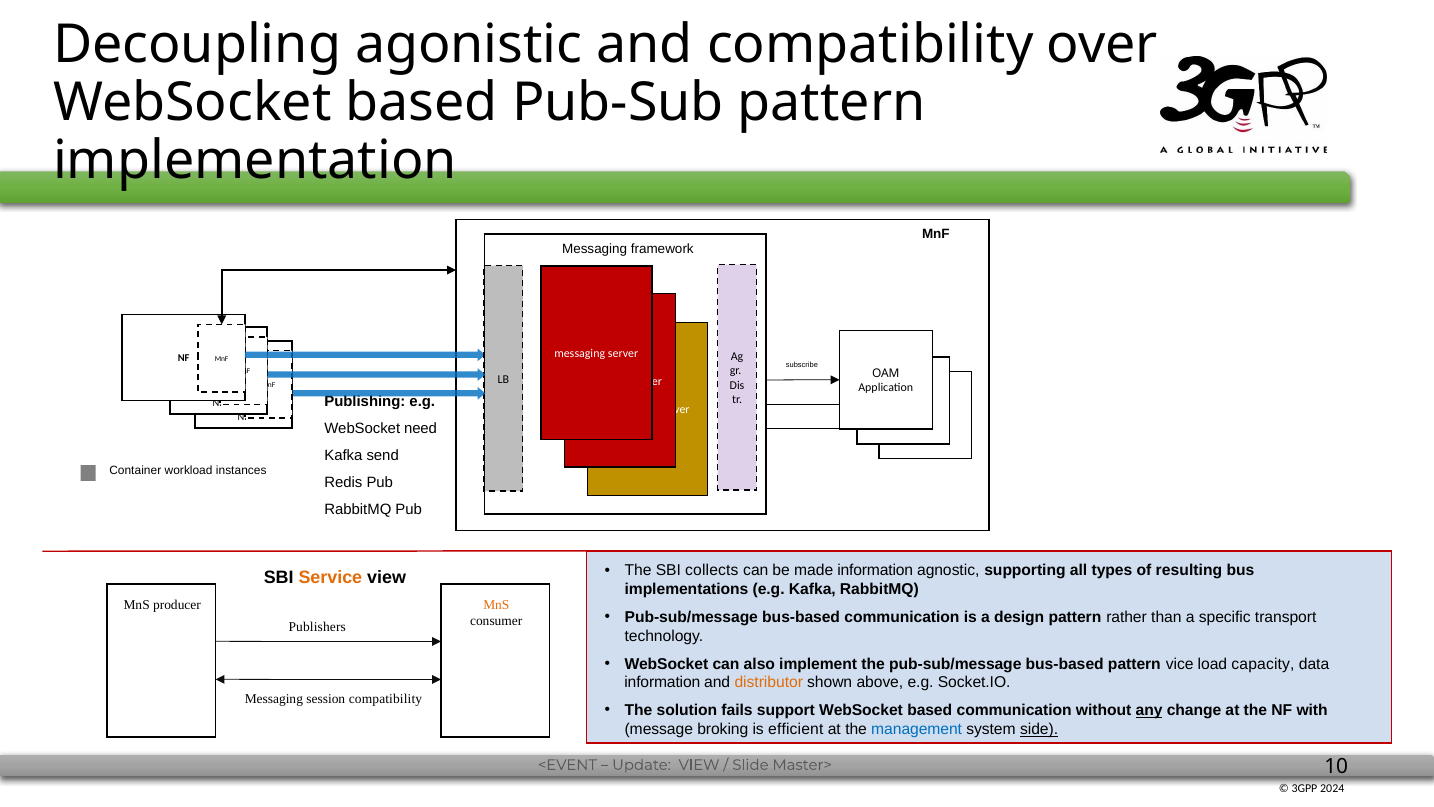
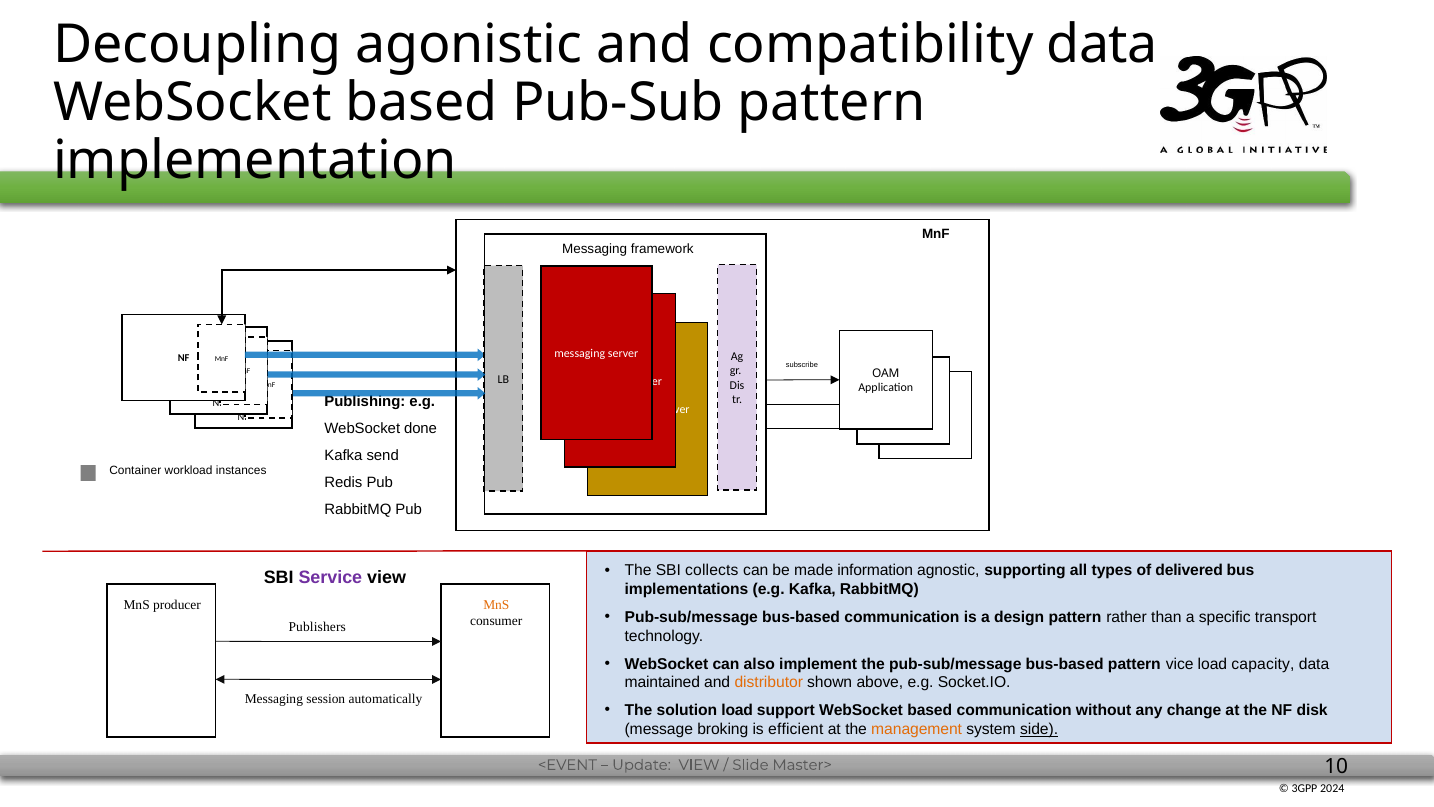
compatibility over: over -> data (1102, 45)
need: need -> done (420, 428)
Service colour: orange -> purple (330, 577)
resulting: resulting -> delivered (1189, 571)
information: information -> maintained (662, 682)
session compatibility: compatibility -> automatically (386, 698)
solution fails: fails -> load (737, 710)
any underline: present -> none (1149, 710)
with: with -> disk (1312, 710)
management colour: blue -> orange (917, 729)
